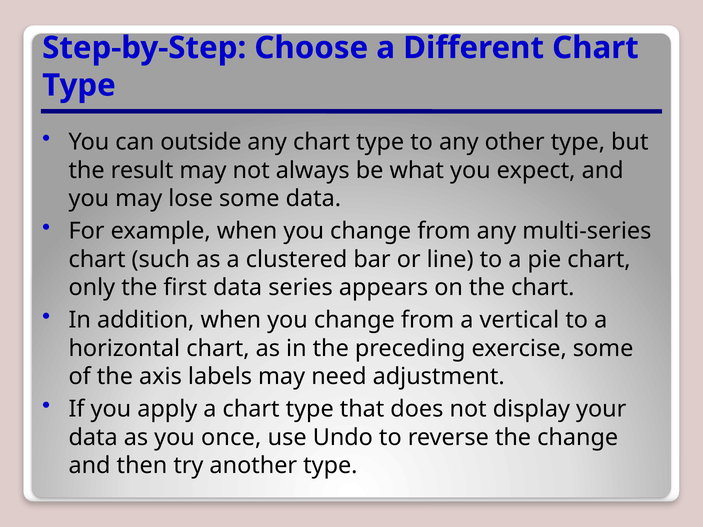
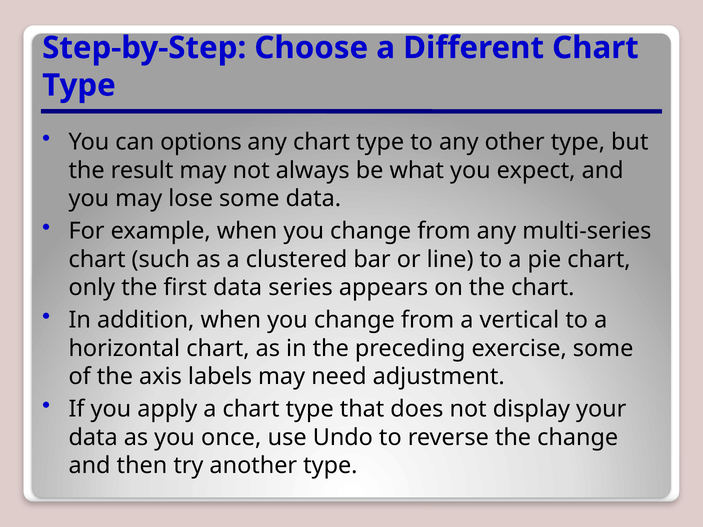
outside: outside -> options (201, 142)
